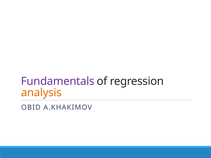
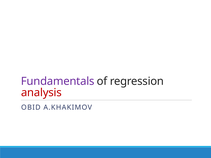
analysis colour: orange -> red (41, 93)
